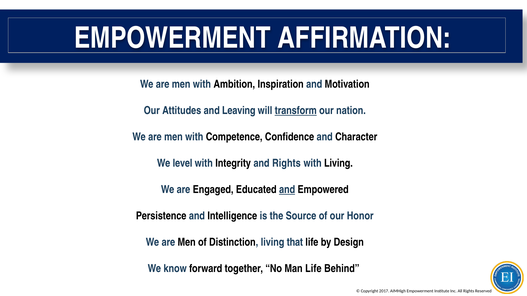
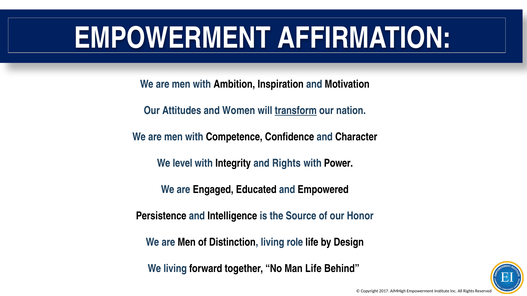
Leaving: Leaving -> Women (239, 111)
with Living: Living -> Power (338, 163)
and underline: present -> none (287, 190)
that: that -> role (295, 243)
We know: know -> living (175, 269)
